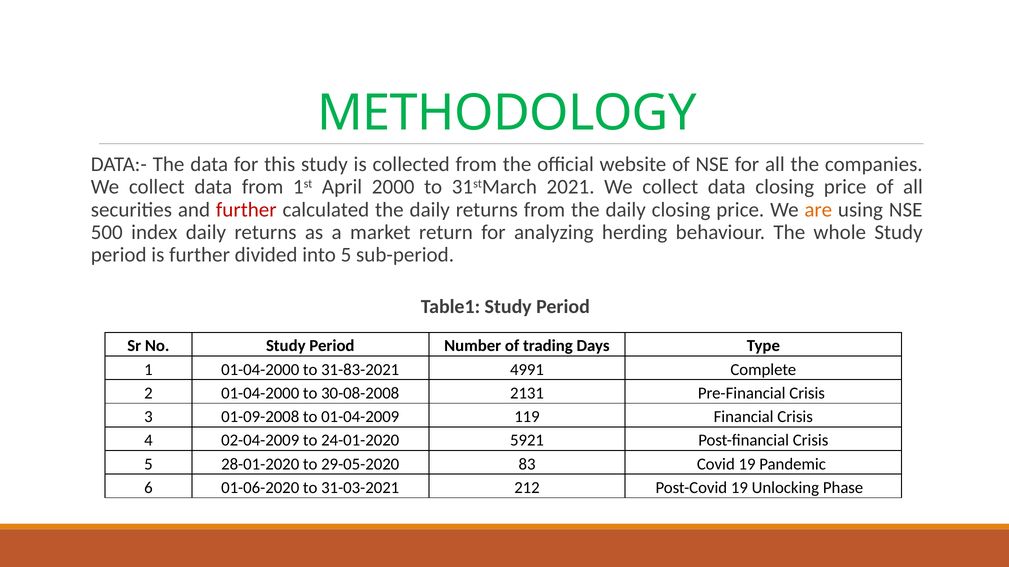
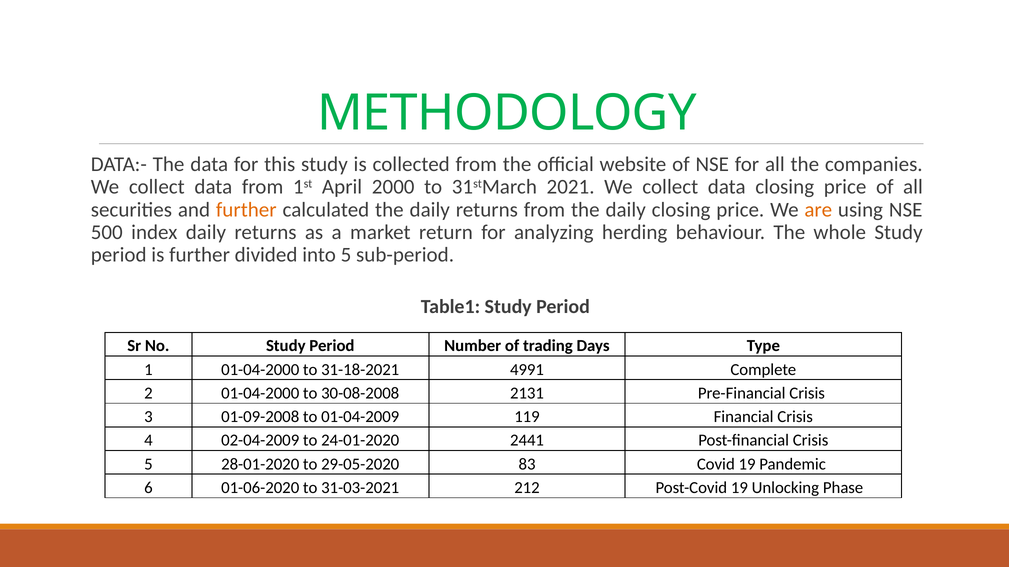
further colour: red -> orange (246, 210)
31-83-2021: 31-83-2021 -> 31-18-2021 (360, 370)
5921: 5921 -> 2441 (527, 441)
